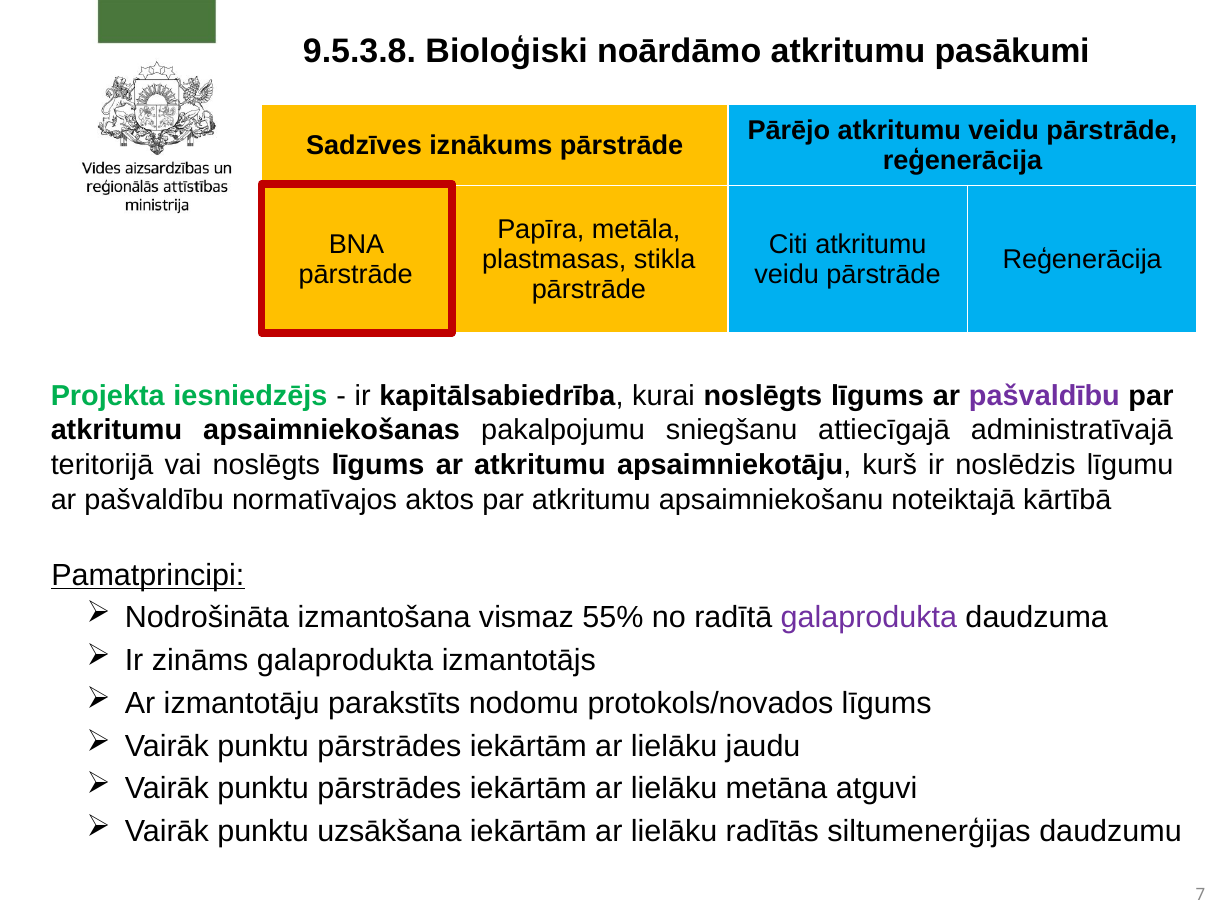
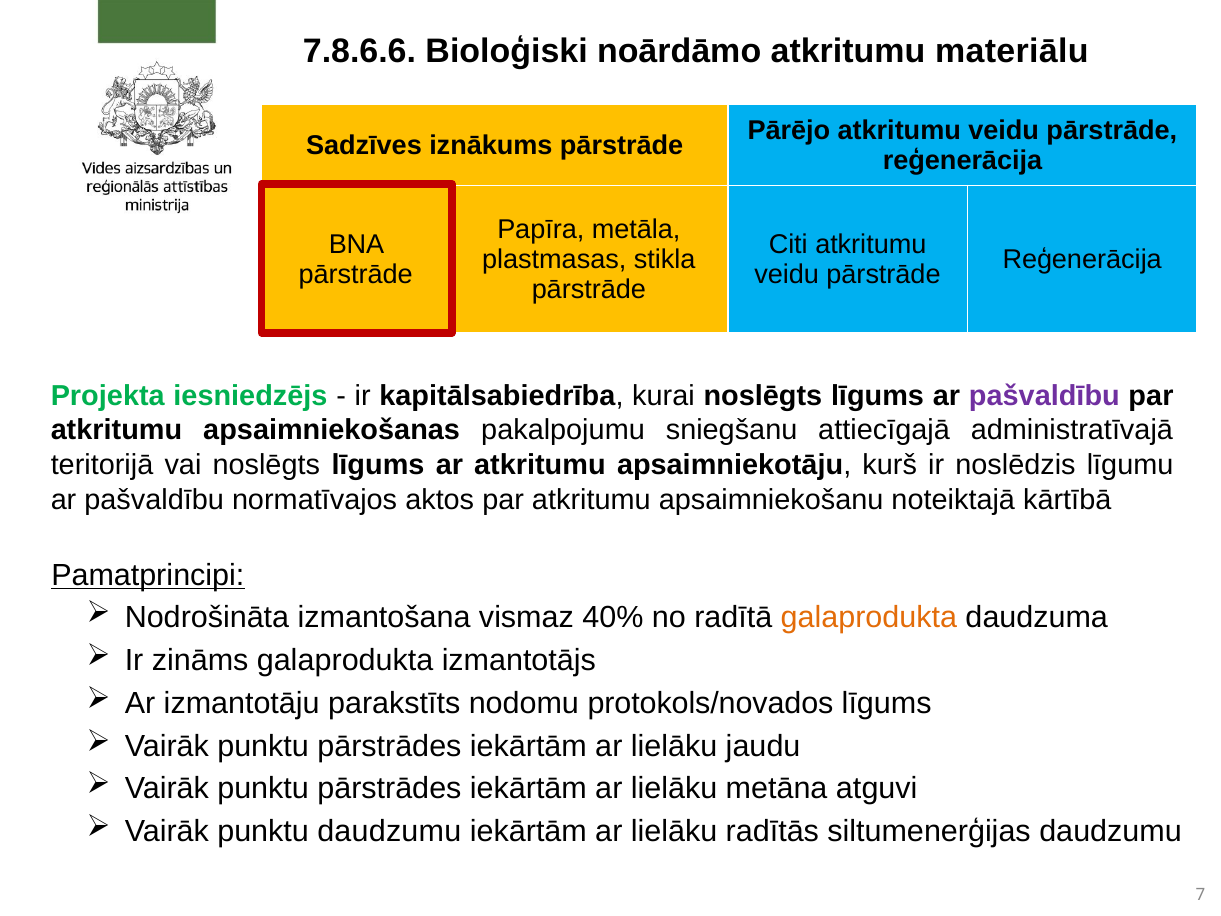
9.5.3.8: 9.5.3.8 -> 7.8.6.6 (359, 52)
pasākumi: pasākumi -> materiālu (1012, 52)
55%: 55% -> 40% (613, 618)
galaprodukta colour: purple -> orange (869, 618)
punktu uzsākšana: uzsākšana -> daudzumu (389, 831)
